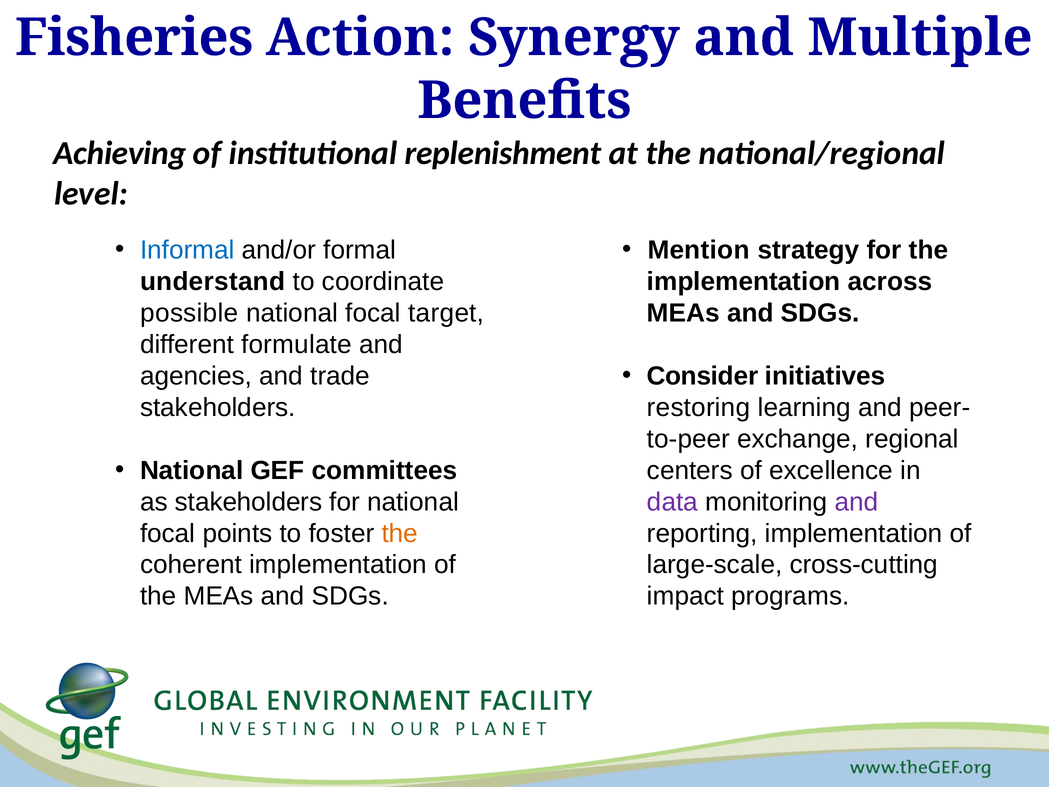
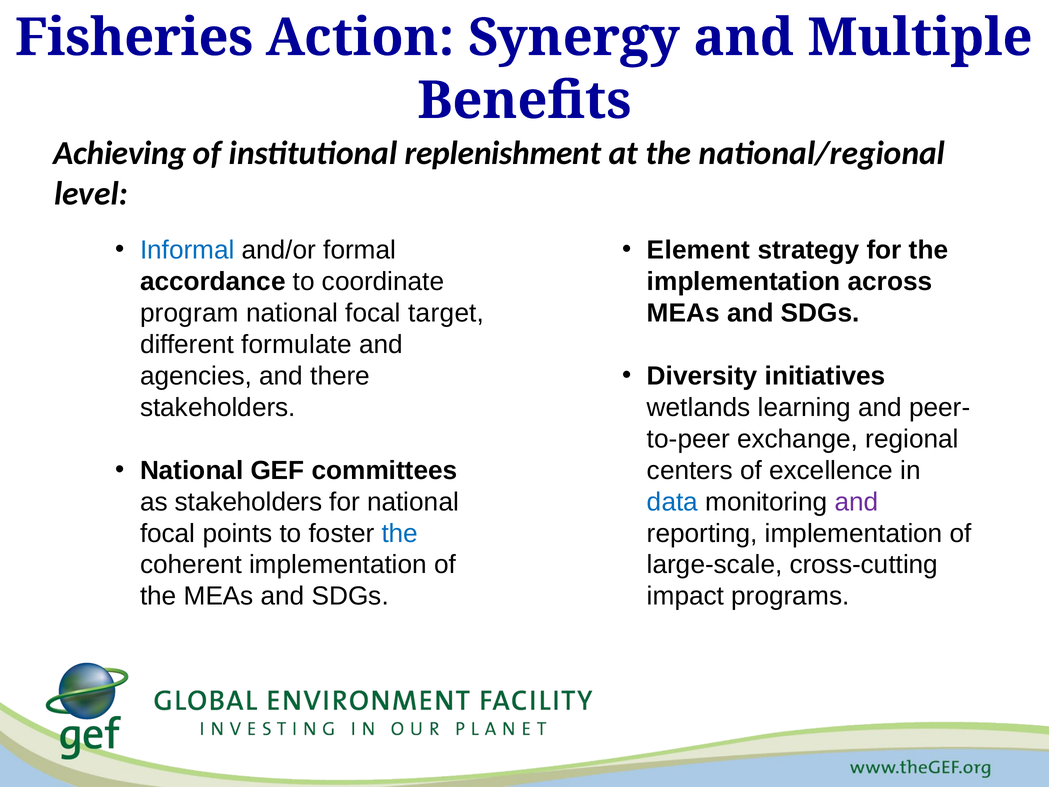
Mention: Mention -> Element (699, 250)
understand: understand -> accordance (213, 281)
possible: possible -> program (189, 313)
Consider: Consider -> Diversity (702, 376)
trade: trade -> there (340, 376)
restoring: restoring -> wetlands (699, 407)
data colour: purple -> blue (672, 502)
the colour: orange -> blue (400, 533)
